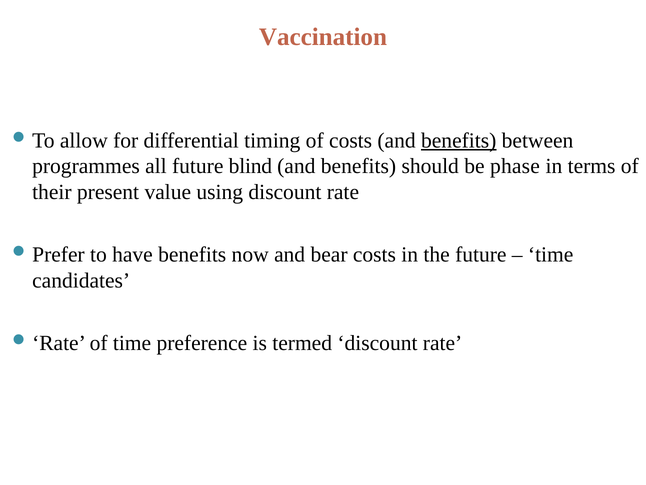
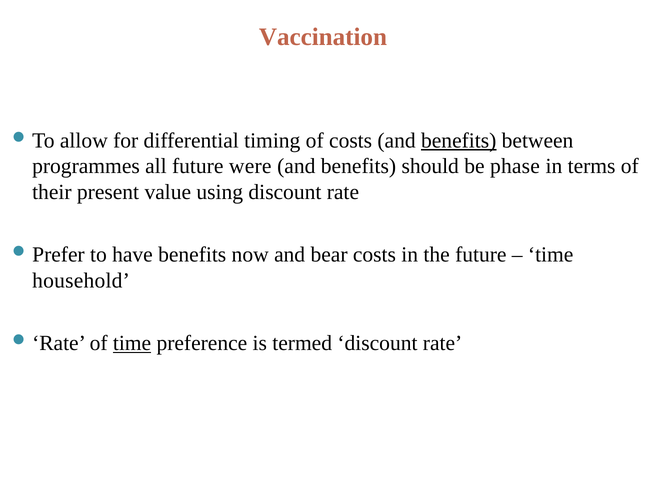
blind: blind -> were (250, 166)
candidates: candidates -> household (81, 280)
time underline: none -> present (132, 343)
